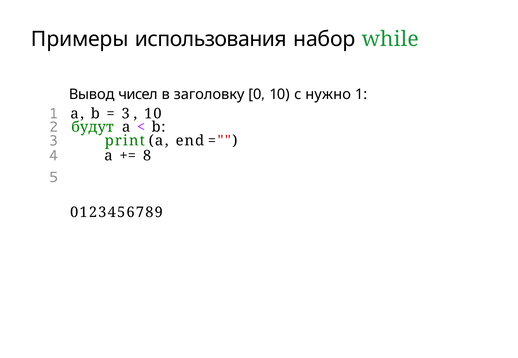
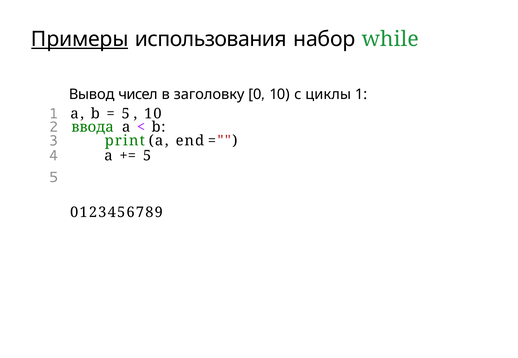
Примеры underline: none -> present (80, 39)
нужно: нужно -> циклы (328, 94)
3: 3 -> 5 (126, 114)
будут: будут -> ввода (93, 127)
8: 8 -> 5 (147, 156)
